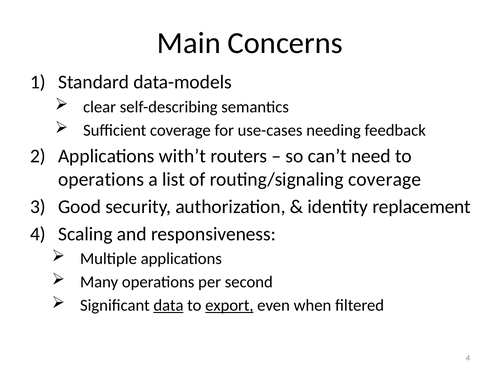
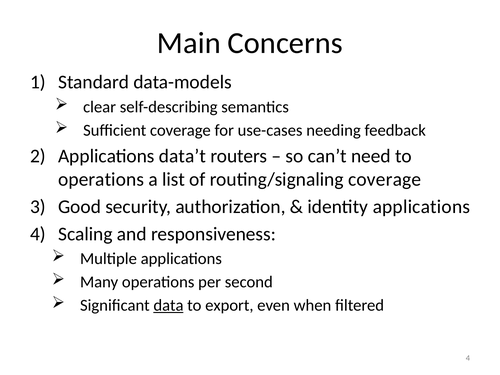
with’t: with’t -> data’t (182, 156)
identity replacement: replacement -> applications (421, 207)
export underline: present -> none (229, 305)
